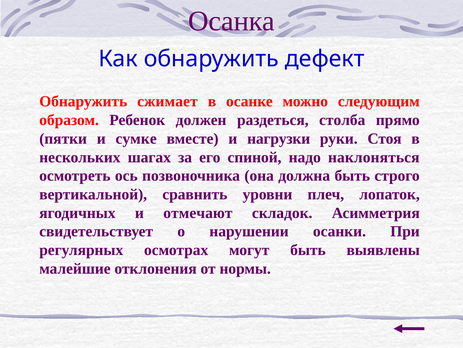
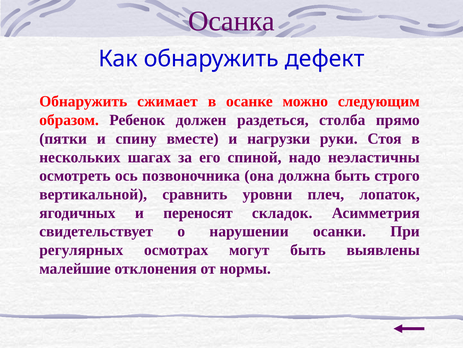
сумке: сумке -> спину (136, 138)
наклоняться: наклоняться -> неэластичны (374, 157)
отмечают: отмечают -> переносят (198, 212)
